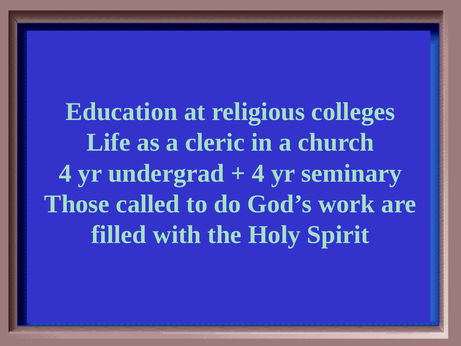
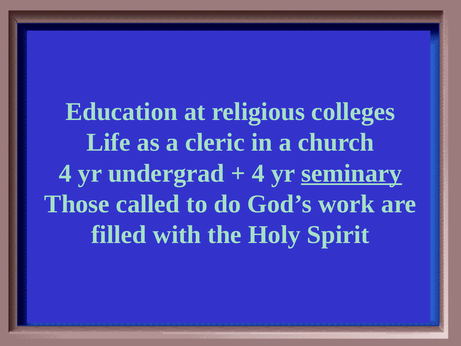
seminary underline: none -> present (352, 173)
